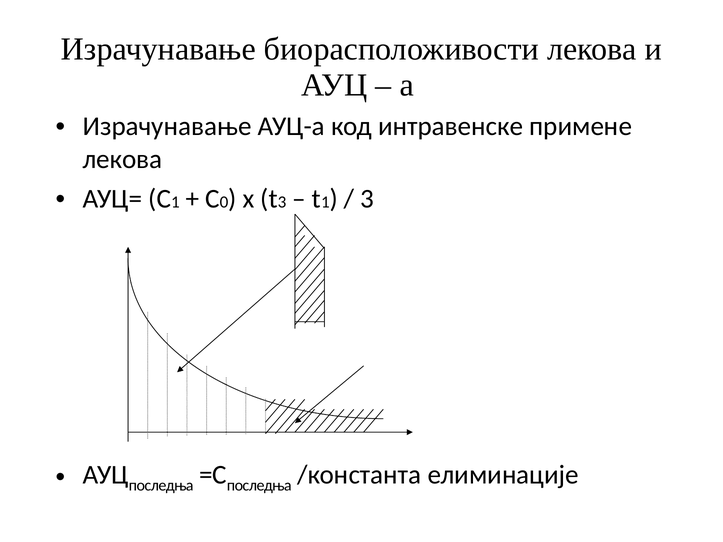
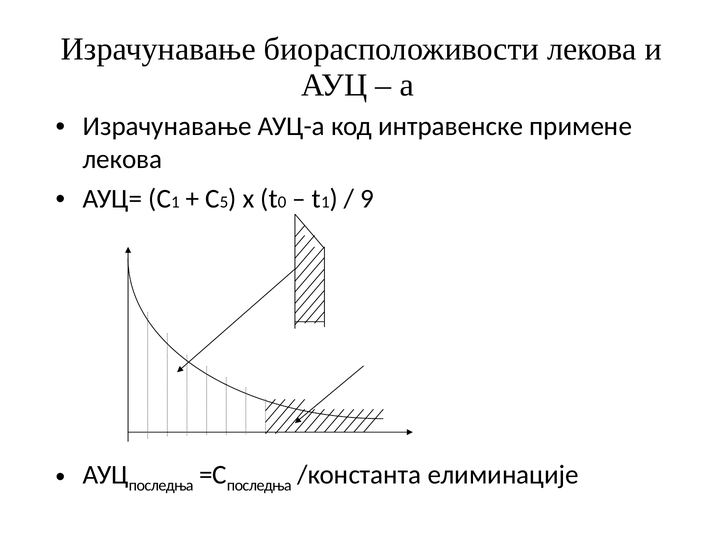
0: 0 -> 5 (224, 202)
3: 3 -> 0 (282, 202)
3: 3 -> 9 (367, 199)
